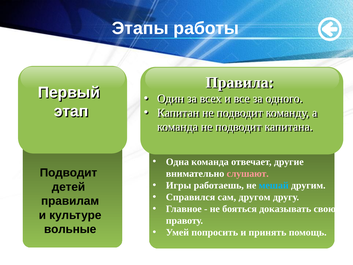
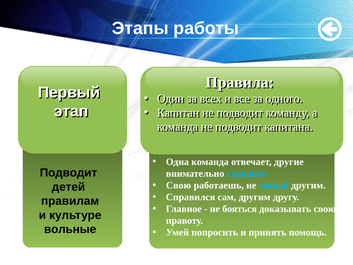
слушают colour: pink -> light blue (248, 173)
Игры: Игры -> Свою (179, 185)
сам другом: другом -> другим (255, 197)
